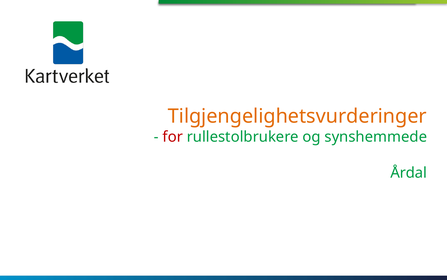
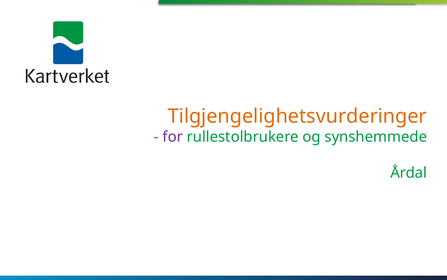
for colour: red -> purple (173, 137)
